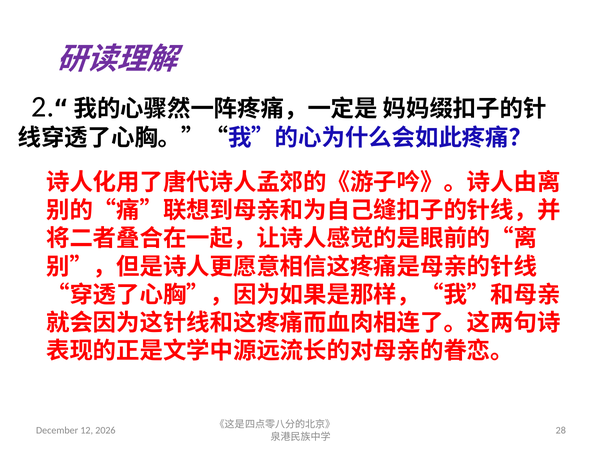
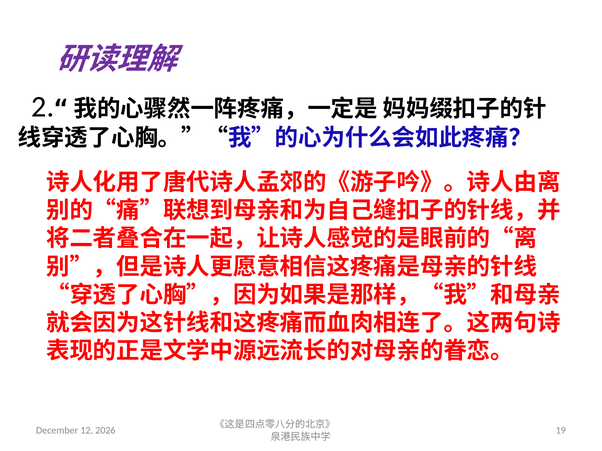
28: 28 -> 19 (561, 431)
